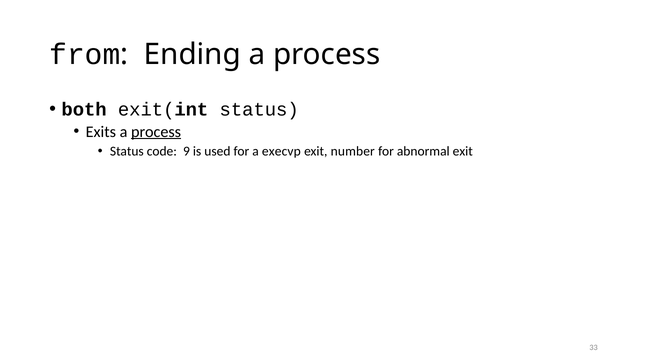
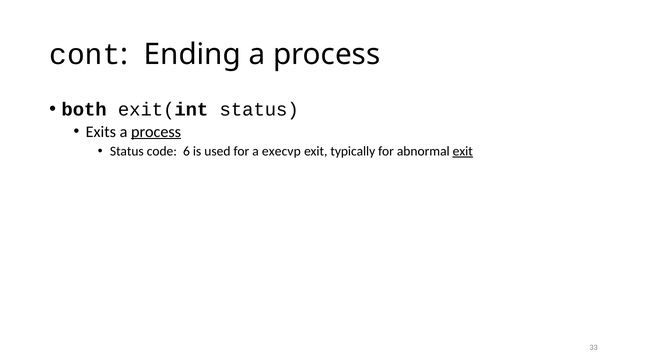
from: from -> cont (85, 54)
9: 9 -> 6 (186, 151)
number: number -> typically (353, 151)
exit underline: none -> present (463, 151)
